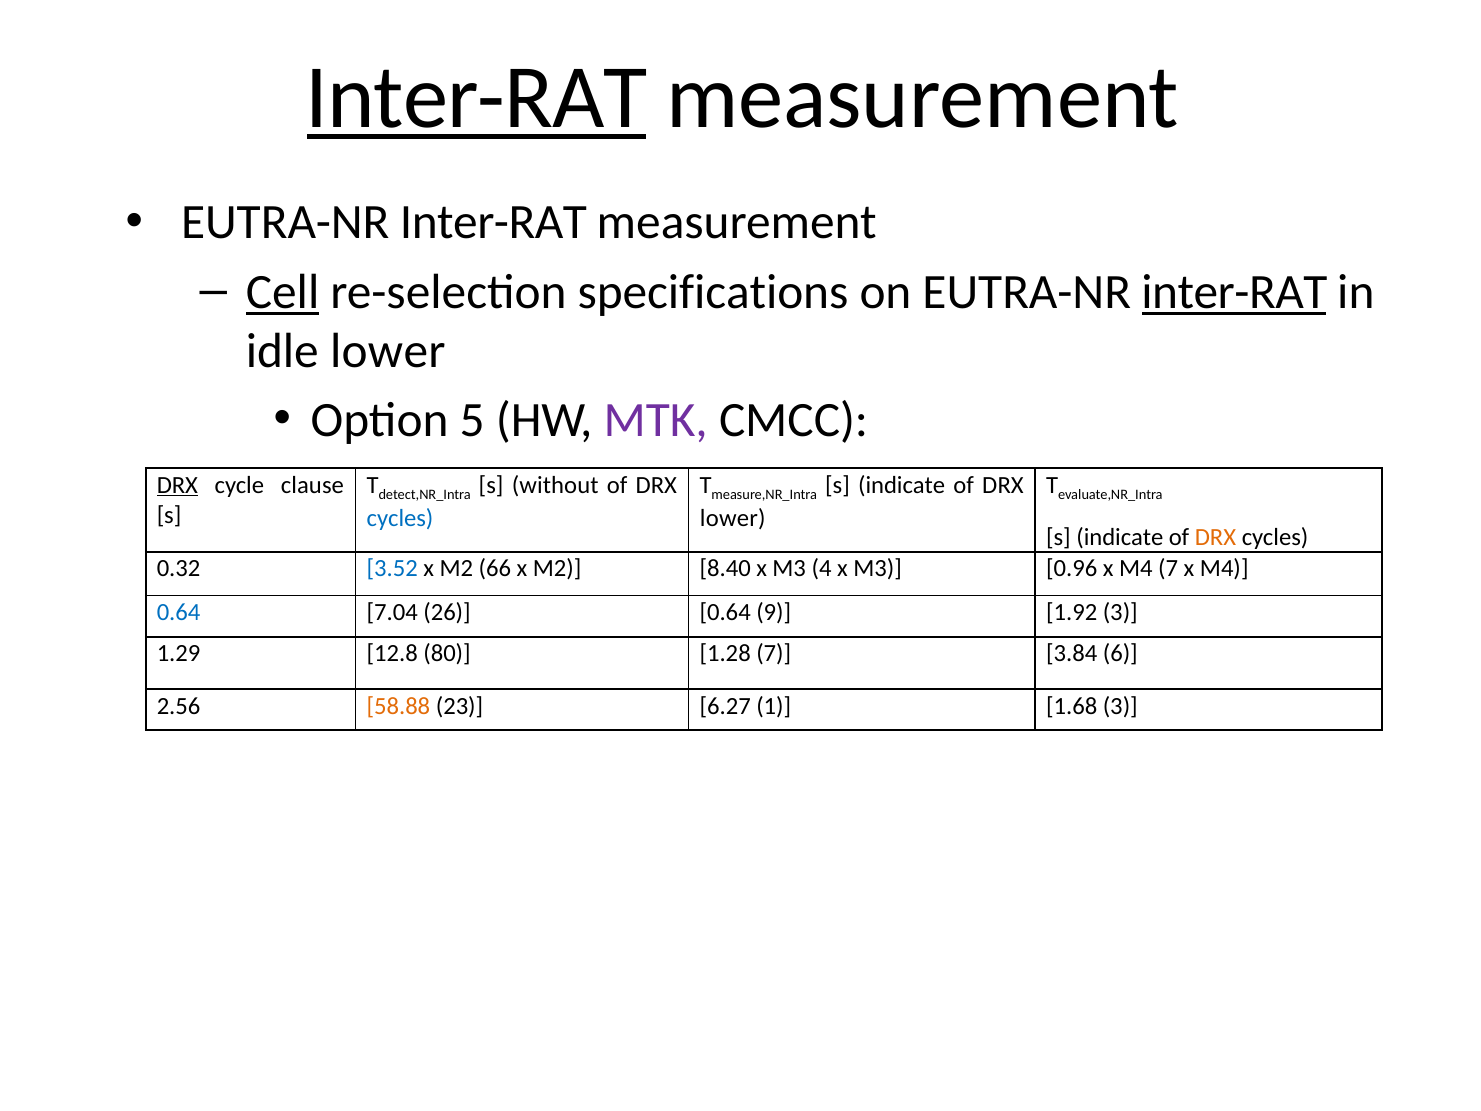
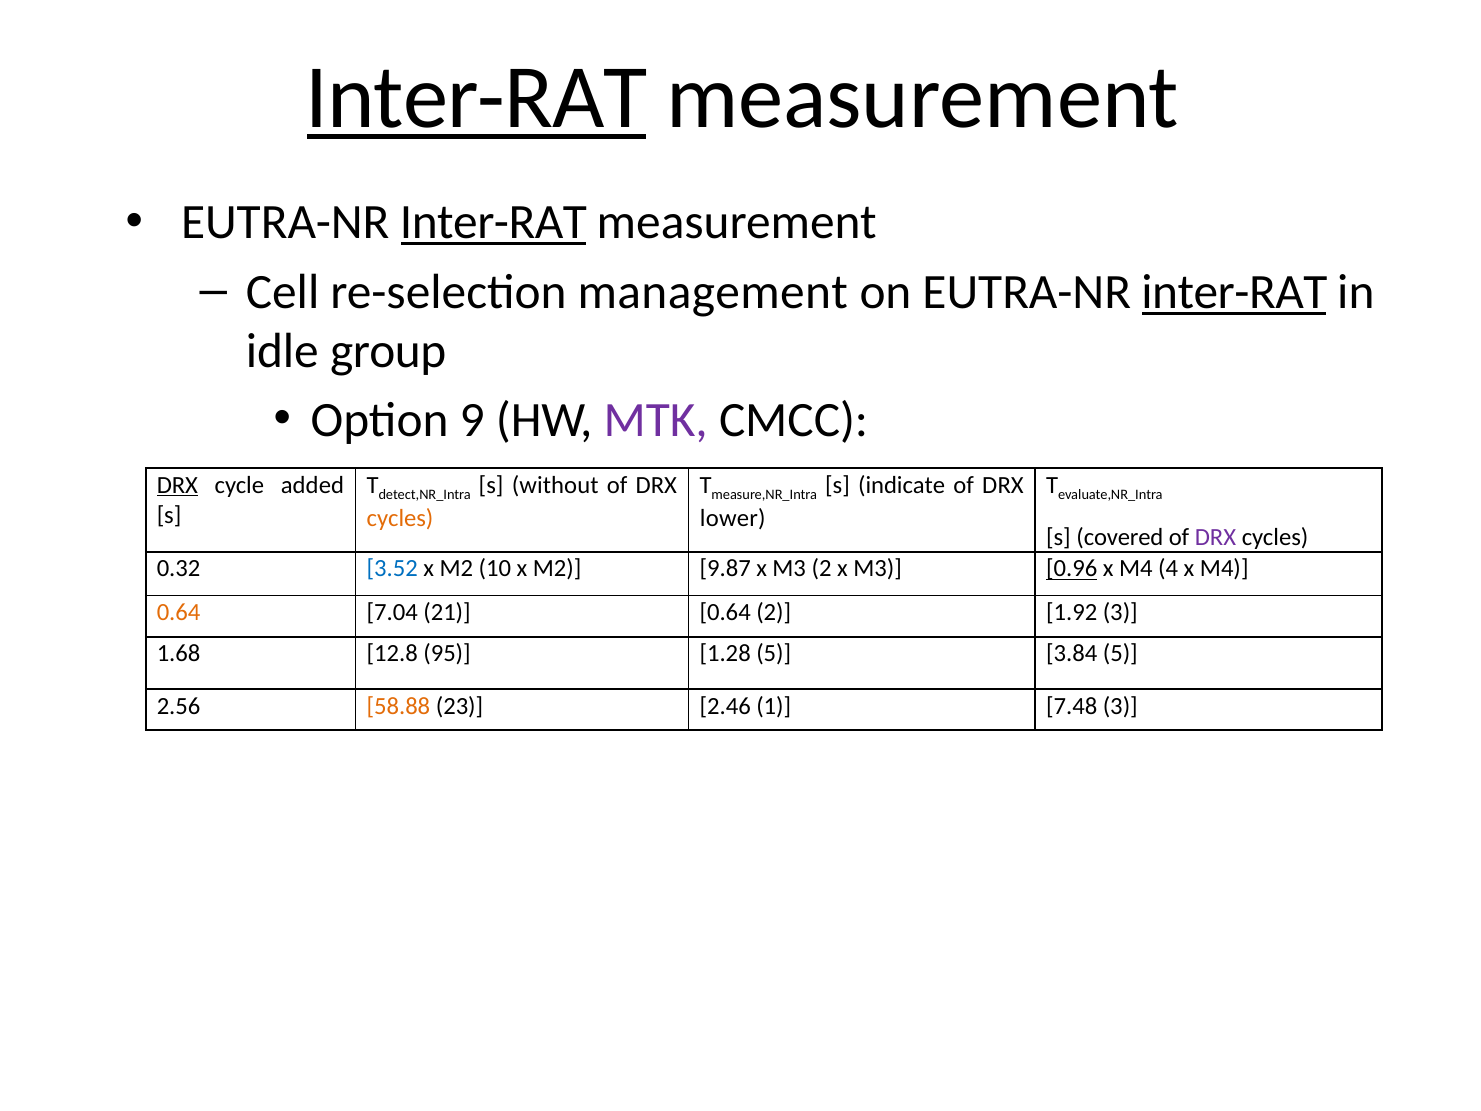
Inter-RAT underline: none -> present (493, 223)
Cell underline: present -> none (283, 292)
specifications: specifications -> management (713, 292)
idle lower: lower -> group (388, 351)
5: 5 -> 9 (472, 420)
clause: clause -> added (312, 485)
cycles colour: blue -> orange (400, 518)
indicate: indicate -> covered (1120, 537)
DRX colour: orange -> purple (1215, 537)
66: 66 -> 10 (495, 569)
8.40: 8.40 -> 9.87 (725, 569)
M3 4: 4 -> 2 (822, 569)
0.96 underline: none -> present (1072, 569)
M4 7: 7 -> 4 (1168, 569)
0.64 colour: blue -> orange (179, 612)
26: 26 -> 21 (447, 612)
0.64 9: 9 -> 2 (774, 612)
1.29: 1.29 -> 1.68 (179, 653)
80: 80 -> 95 (447, 653)
1.28 7: 7 -> 5 (774, 653)
3.84 6: 6 -> 5 (1120, 653)
6.27: 6.27 -> 2.46 (725, 706)
1.68: 1.68 -> 7.48 (1072, 706)
